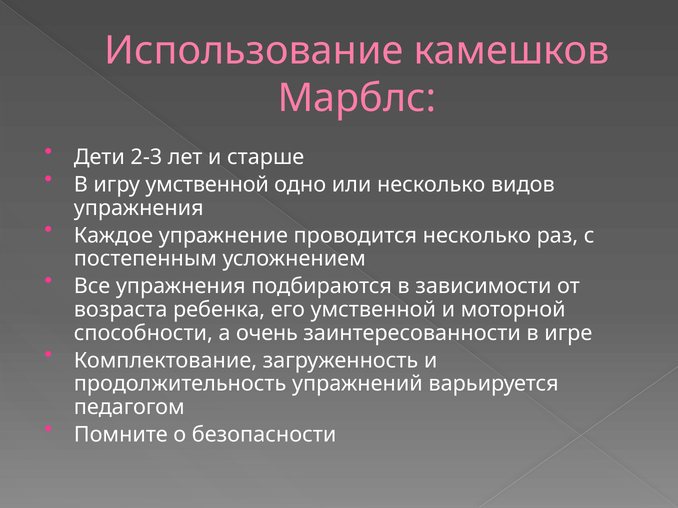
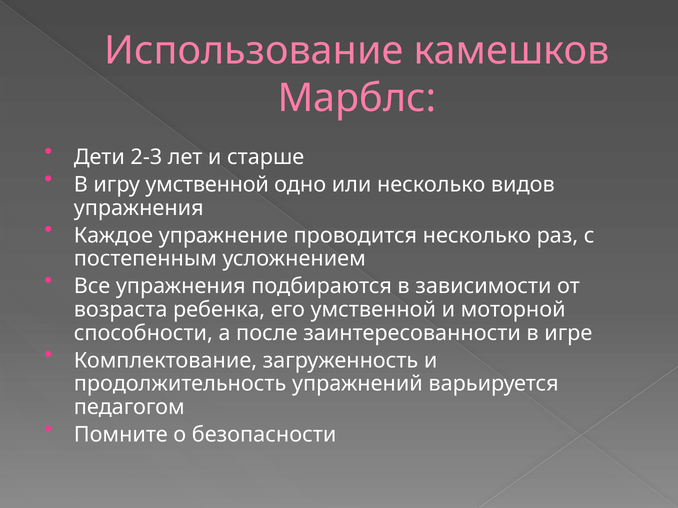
очень: очень -> после (267, 333)
